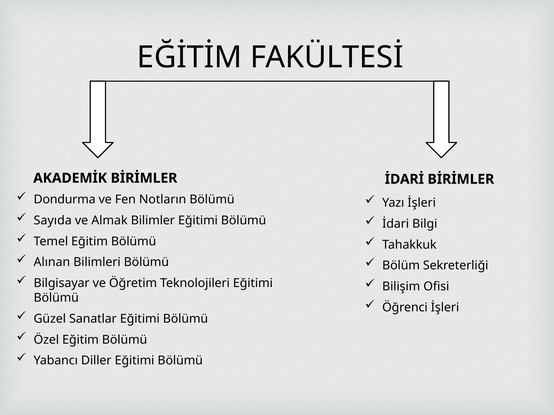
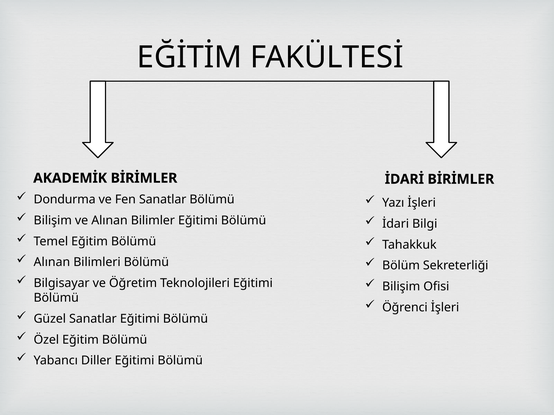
Fen Notların: Notların -> Sanatlar (163, 200)
Sayıda: Sayıda -> Bilişim (53, 221)
ve Almak: Almak -> Alınan (110, 221)
